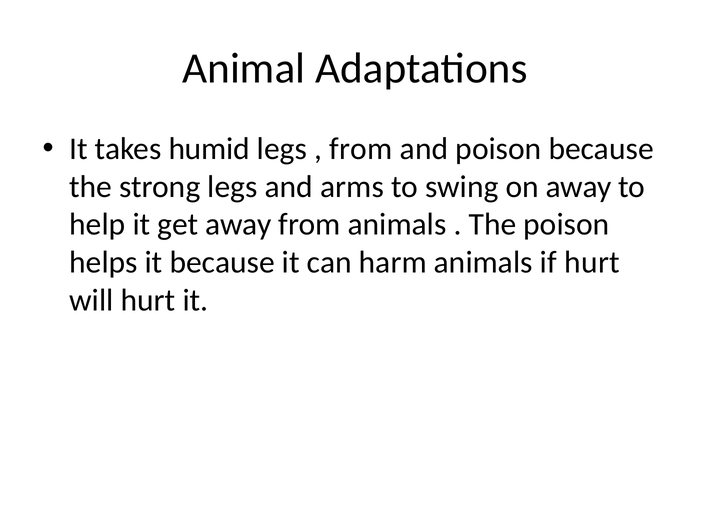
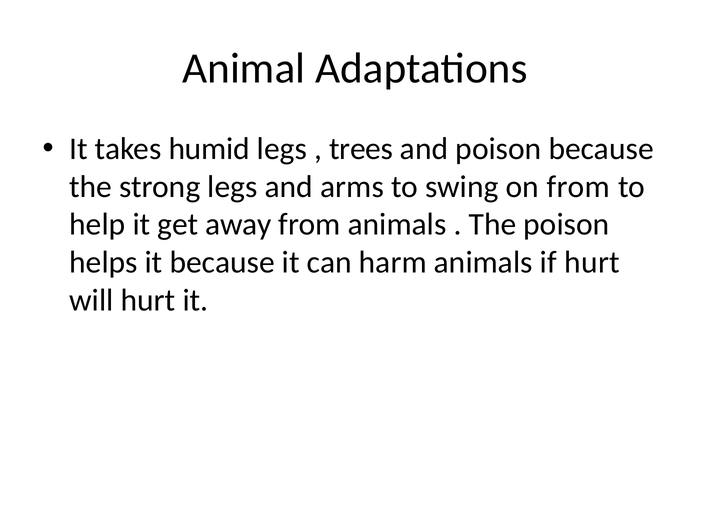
from: from -> trees (361, 149)
on away: away -> from (578, 187)
